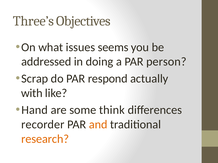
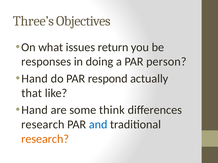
seems: seems -> return (113, 47)
addressed: addressed -> responses (46, 62)
Scrap: Scrap -> Hand (35, 79)
with: with -> that (32, 93)
recorder: recorder -> research (43, 125)
and colour: orange -> blue (98, 125)
